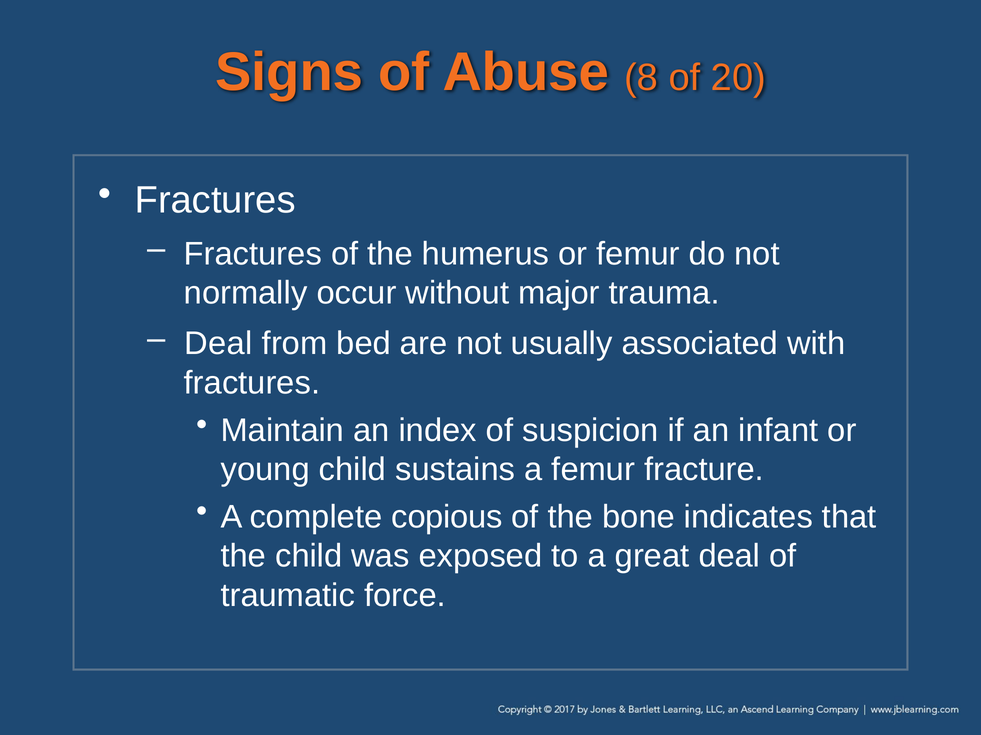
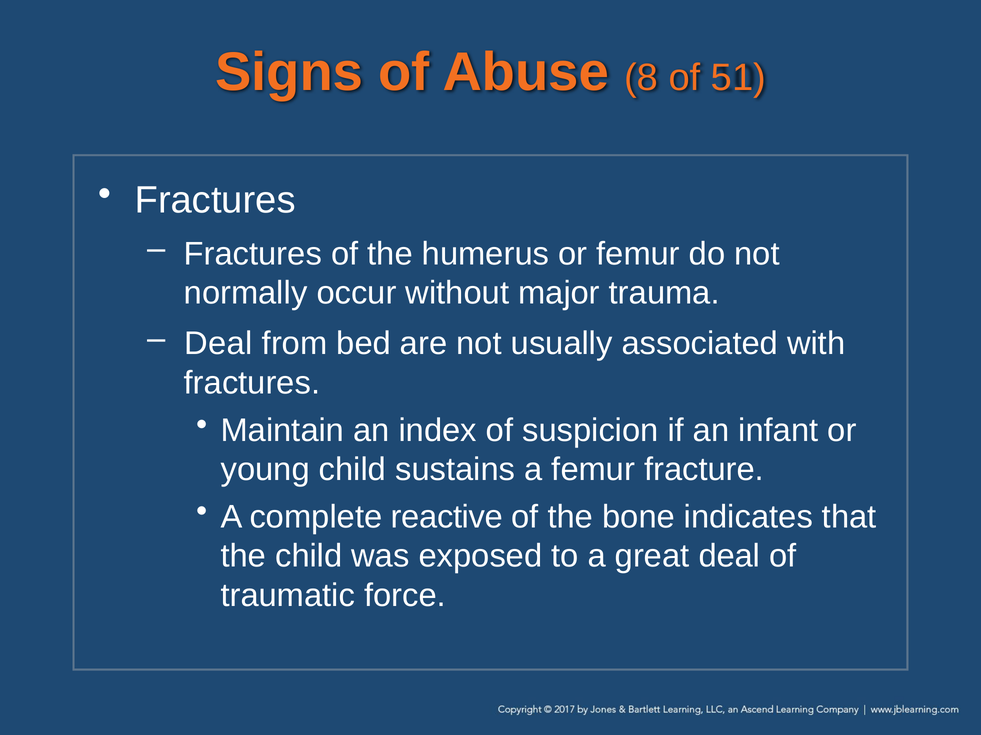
20: 20 -> 51 (738, 78)
copious: copious -> reactive (447, 517)
